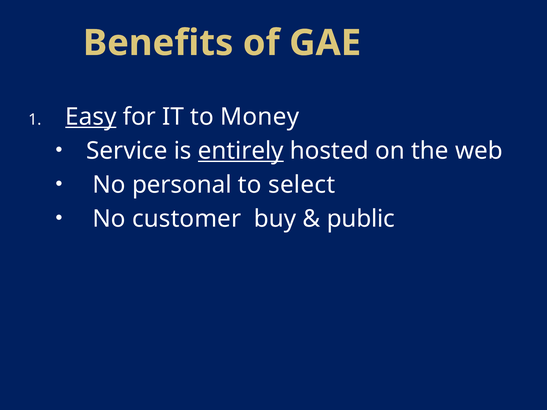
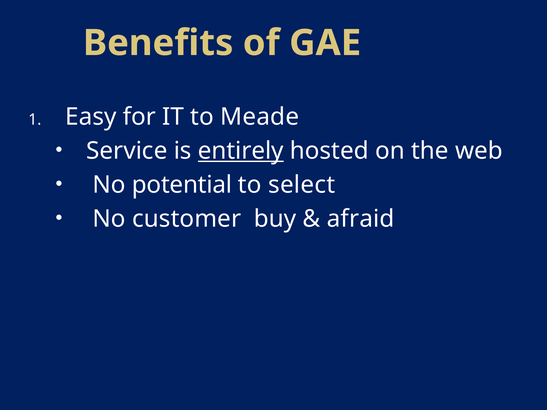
Easy underline: present -> none (91, 117)
Money: Money -> Meade (260, 117)
personal: personal -> potential (182, 185)
public: public -> afraid (361, 219)
